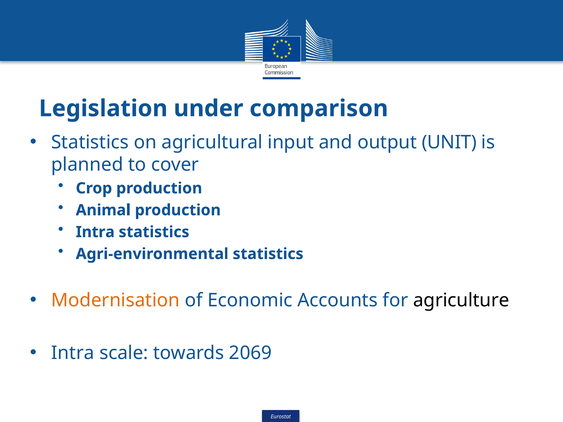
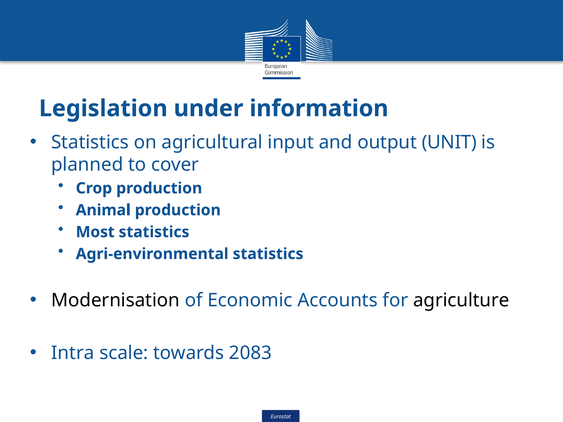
comparison: comparison -> information (319, 109)
Intra: Intra -> Most (95, 232)
Modernisation colour: orange -> black (115, 301)
2069: 2069 -> 2083 (250, 353)
